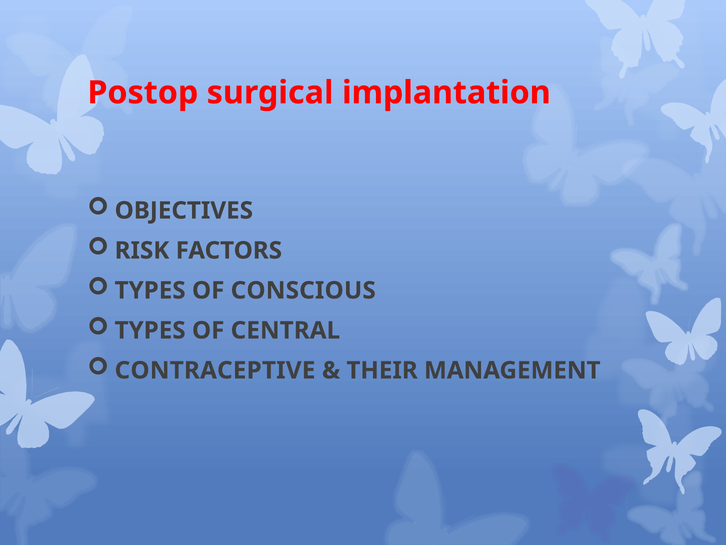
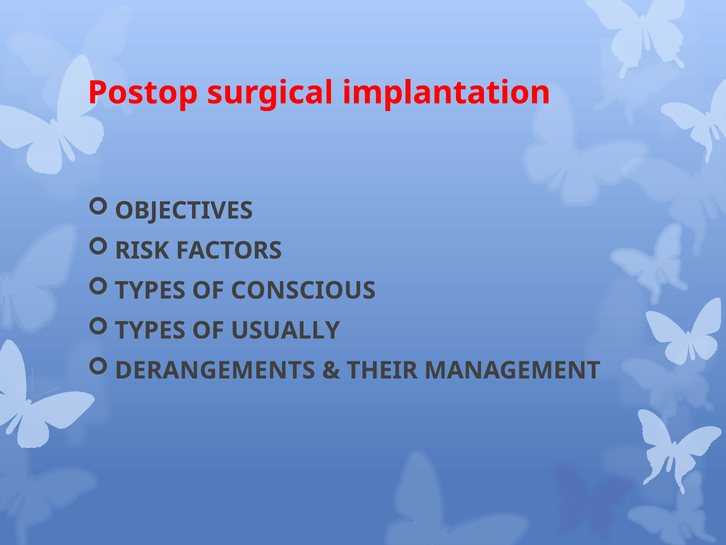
CENTRAL: CENTRAL -> USUALLY (285, 330)
CONTRACEPTIVE: CONTRACEPTIVE -> DERANGEMENTS (215, 370)
